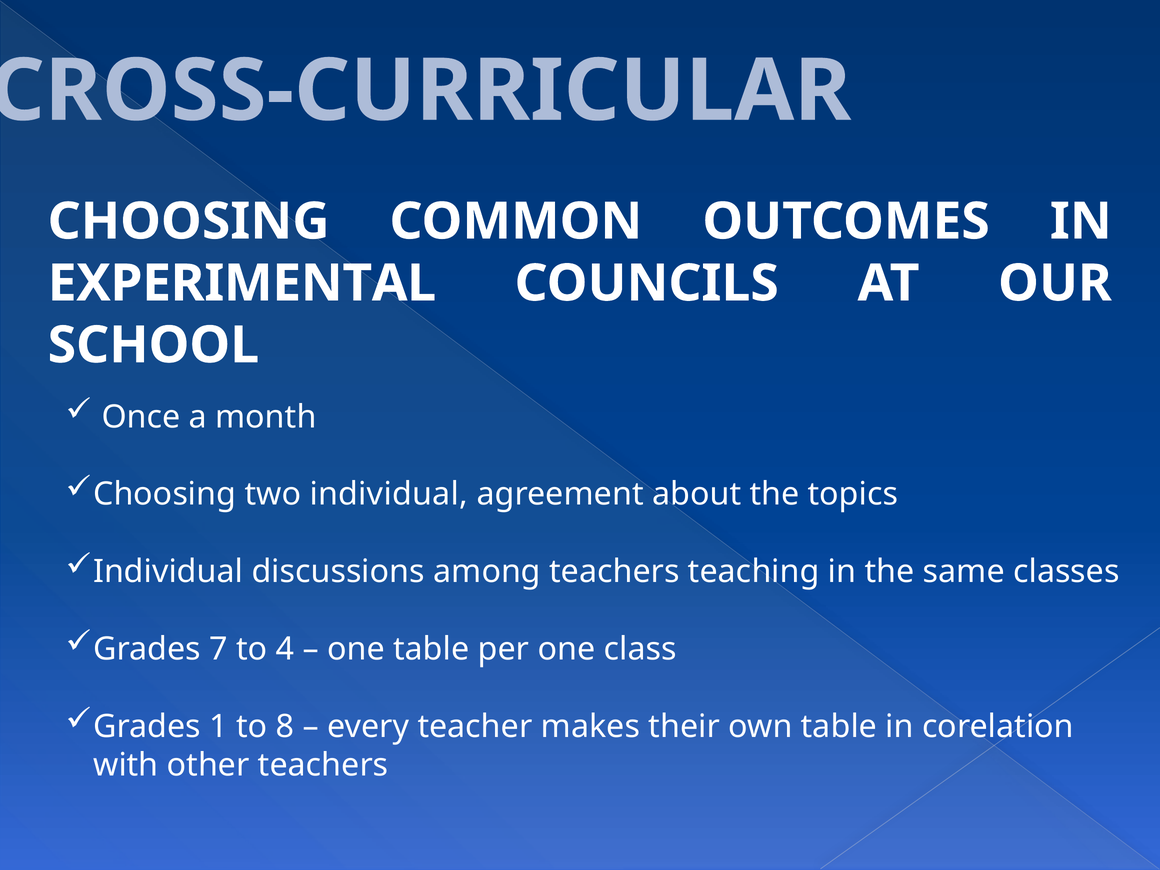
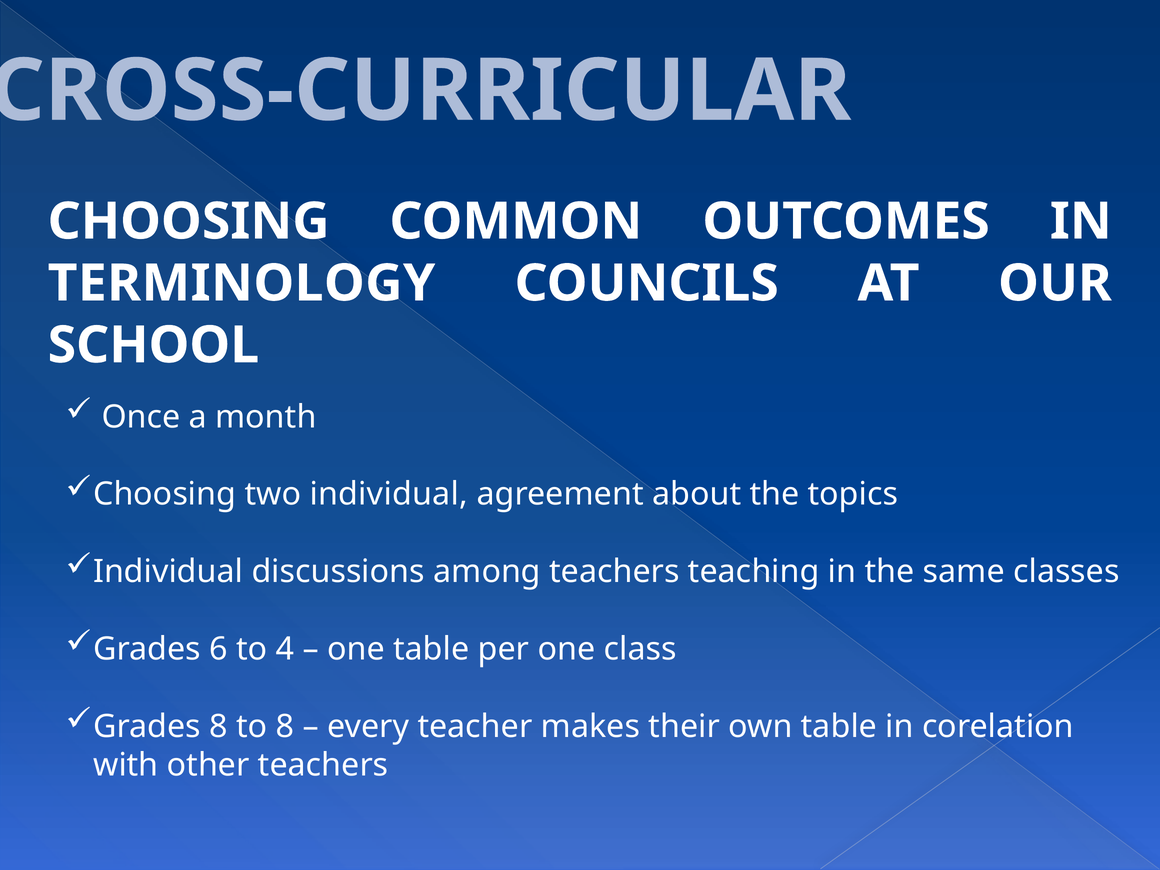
EXPERIMENTAL: EXPERIMENTAL -> TERMINOLOGY (241, 283)
7: 7 -> 6 (219, 649)
Grades 1: 1 -> 8 (219, 726)
